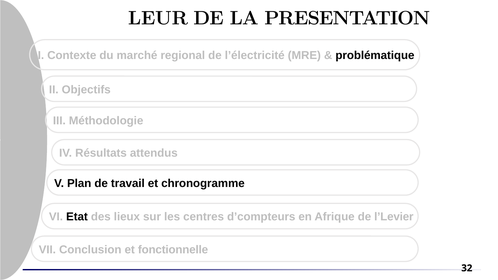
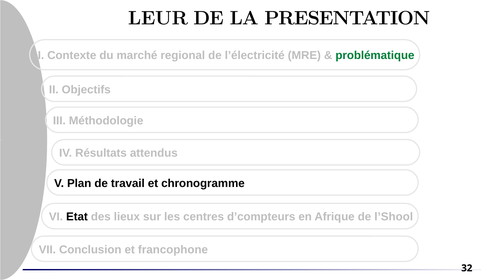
problématique colour: black -> green (375, 56)
l’Levier: l’Levier -> l’Shool (394, 217)
fonctionnelle: fonctionnelle -> francophone (173, 250)
